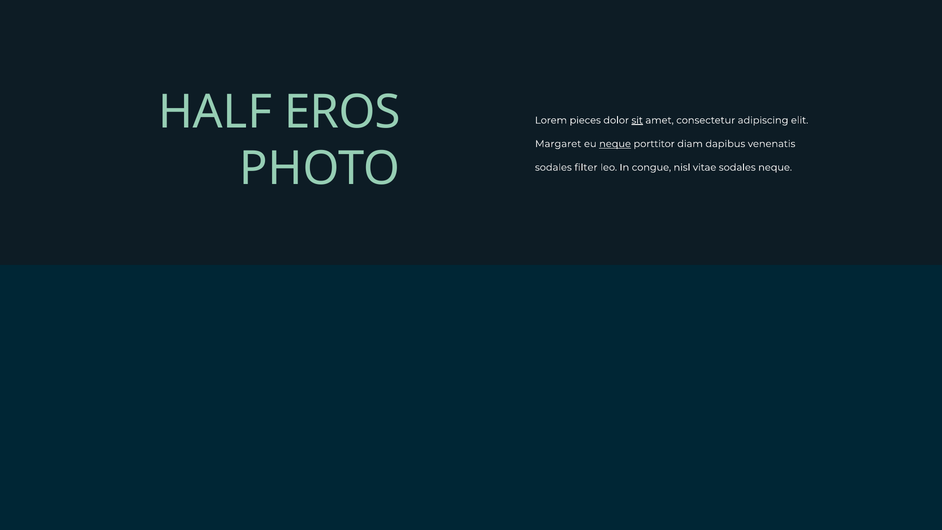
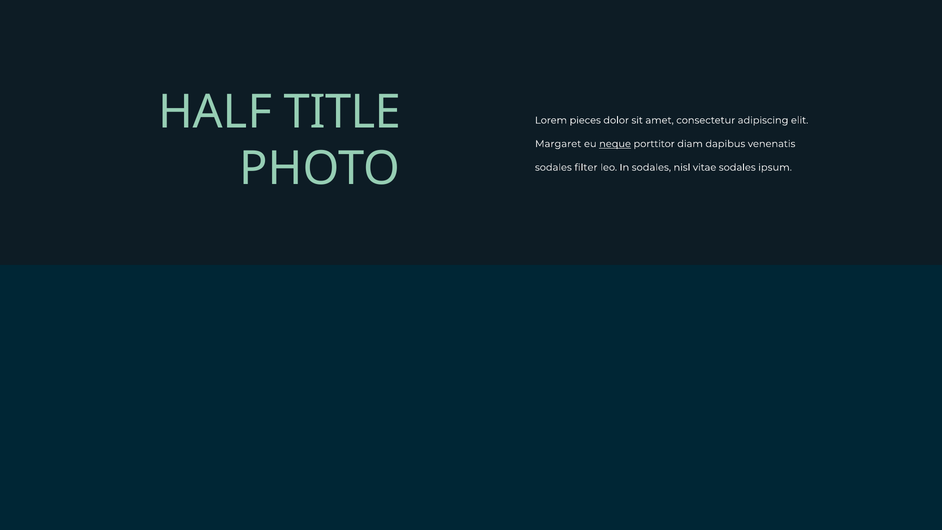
EROS: EROS -> TITLE (342, 112)
sit underline: present -> none (637, 120)
In congue: congue -> sodales (651, 167)
sodales neque: neque -> ipsum (775, 167)
